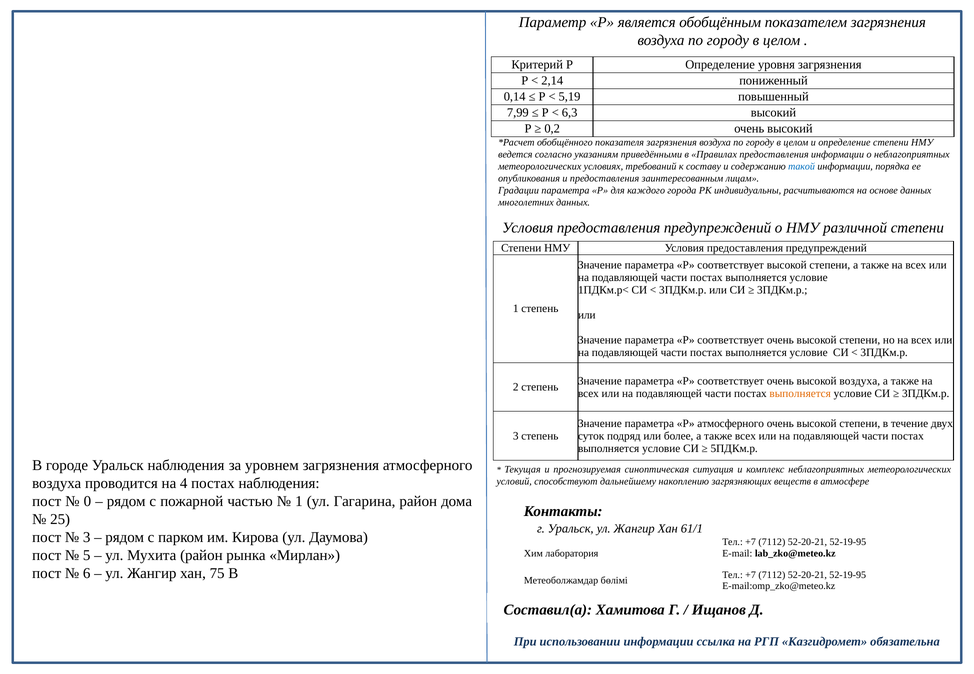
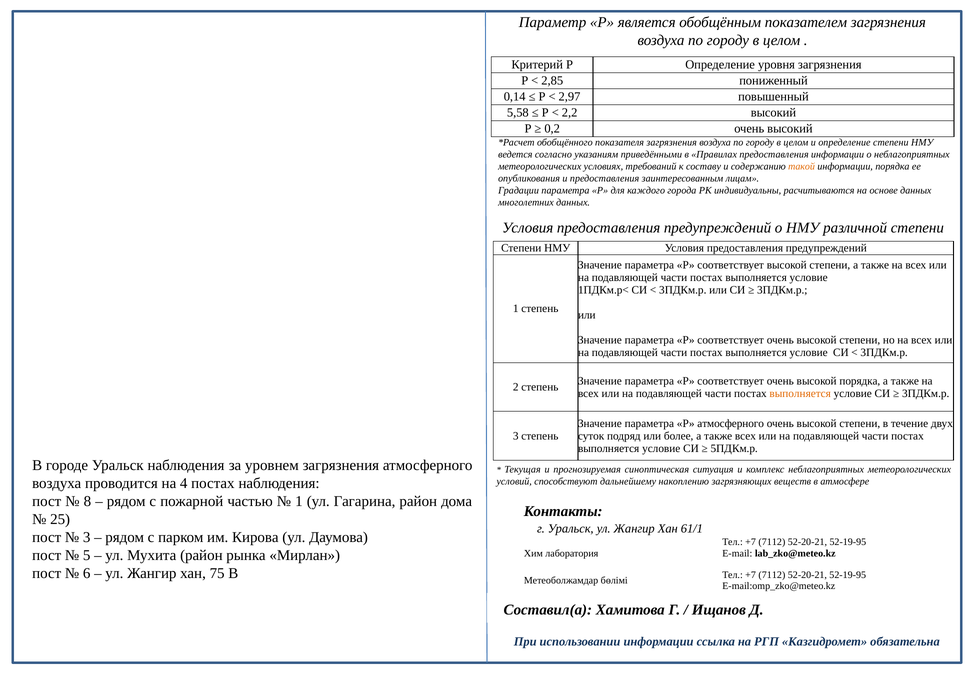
2,14: 2,14 -> 2,85 (552, 81)
5,19: 5,19 -> 2,97 (570, 97)
7,99: 7,99 -> 5,58 (518, 113)
6,3: 6,3 -> 2,2 (570, 113)
такой colour: blue -> orange (802, 167)
высокой воздуха: воздуха -> порядка (860, 381)
0: 0 -> 8 (87, 501)
